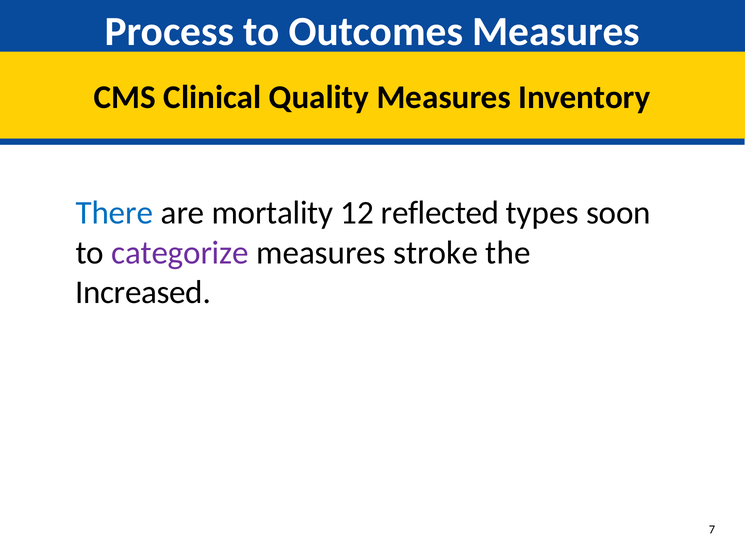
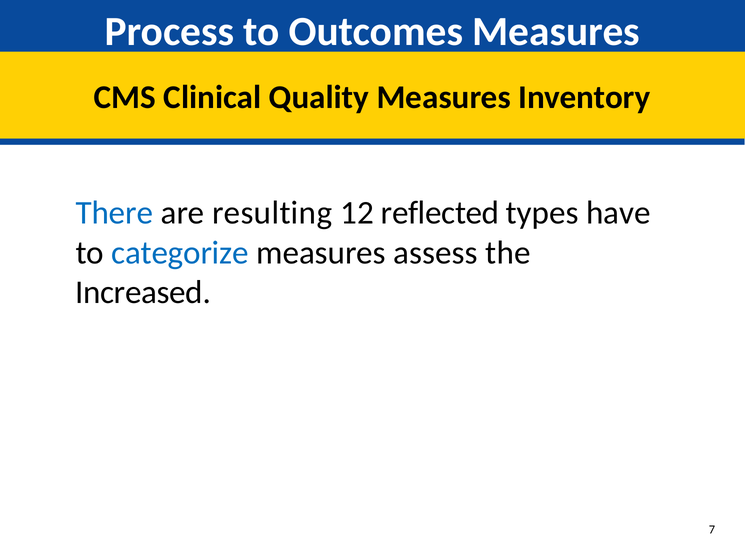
mortality: mortality -> resulting (272, 213)
soon: soon -> have (618, 213)
categorize colour: purple -> blue (180, 253)
stroke: stroke -> assess (436, 253)
